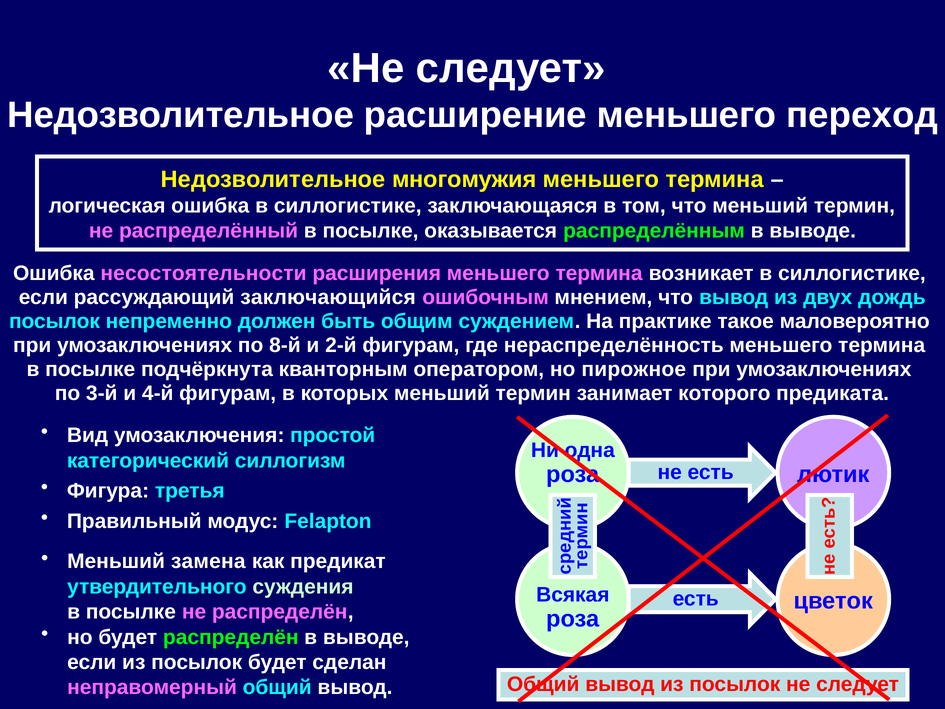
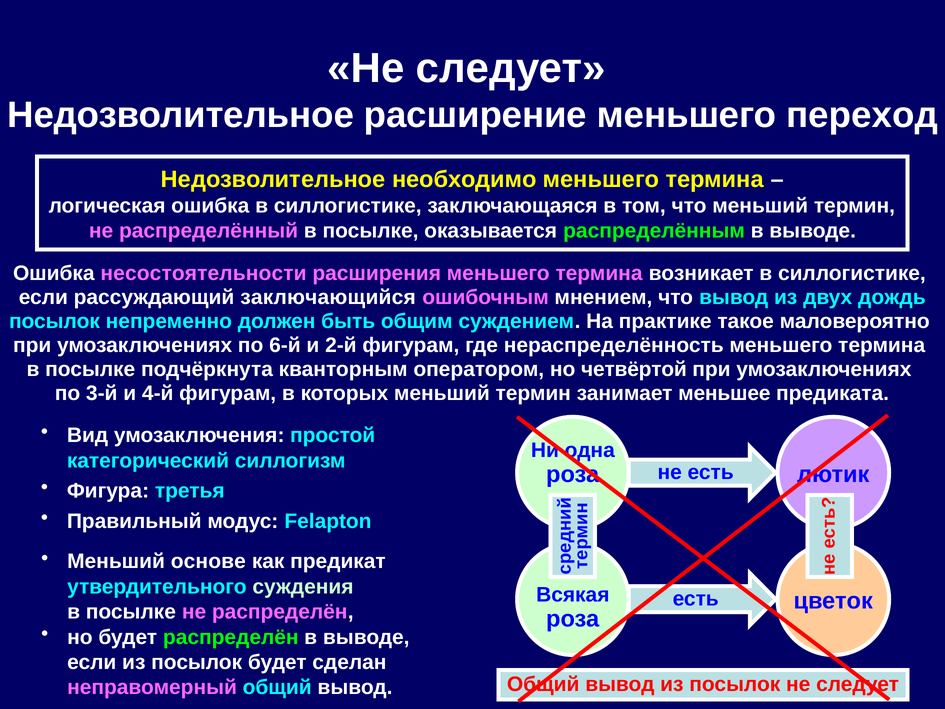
многомужия: многомужия -> необходимо (464, 179)
8-й: 8-й -> 6-й (285, 345)
пирожное: пирожное -> четвёртой (634, 369)
которого: которого -> меньшее (724, 393)
замена: замена -> основе (208, 561)
